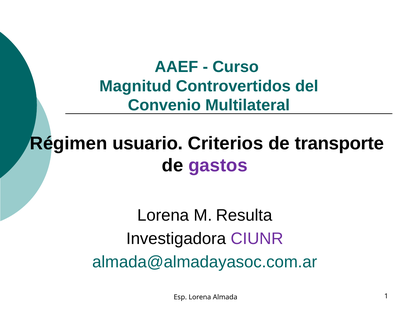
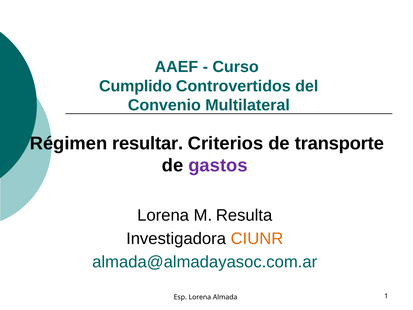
Magnitud: Magnitud -> Cumplido (136, 86)
usuario: usuario -> resultar (148, 143)
CIUNR colour: purple -> orange (257, 238)
